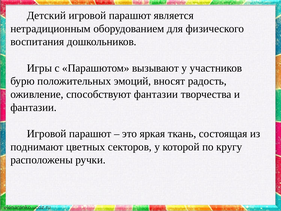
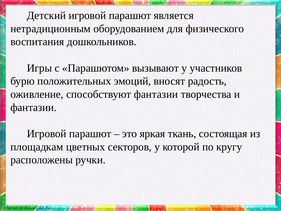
поднимают: поднимают -> площадкам (37, 147)
